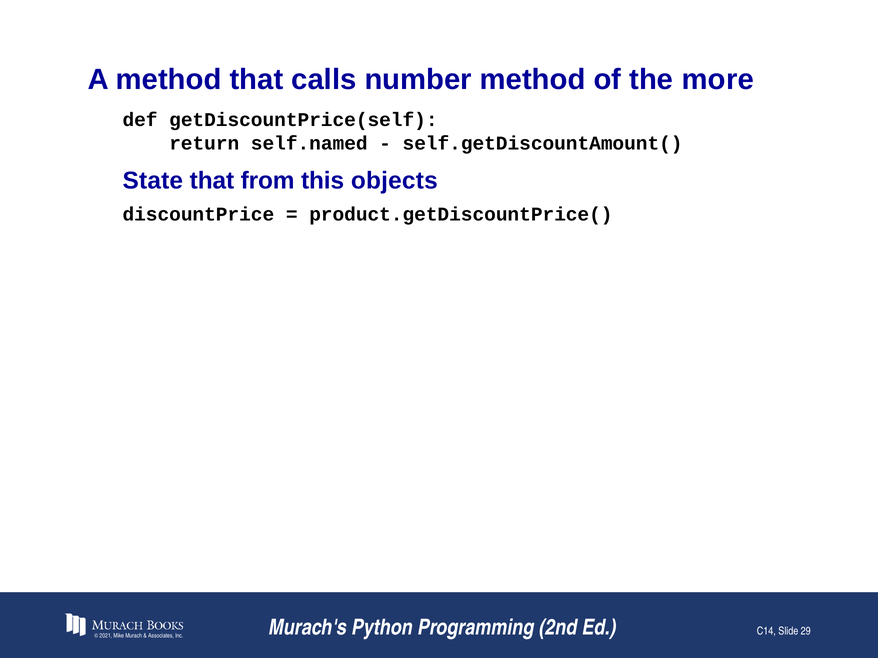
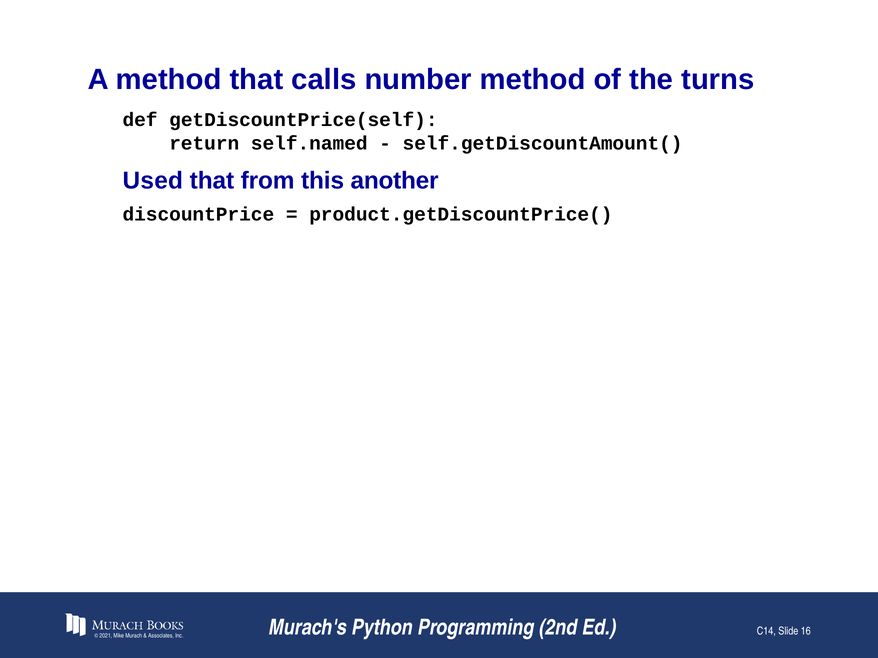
more: more -> turns (718, 80)
State: State -> Used (153, 181)
objects: objects -> another (395, 181)
29: 29 -> 16 (806, 632)
